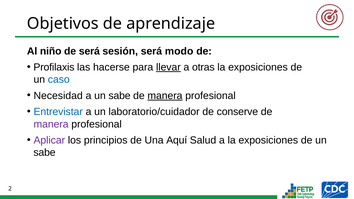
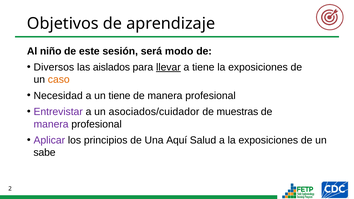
de será: será -> este (89, 51)
Profilaxis: Profilaxis -> Diversos (54, 67)
hacerse: hacerse -> aislados (111, 67)
a otras: otras -> tiene (203, 67)
caso colour: blue -> orange (59, 80)
a un sabe: sabe -> tiene (119, 96)
manera underline: present -> none (165, 96)
Entrevistar colour: blue -> purple (58, 112)
laboratorio/cuidador: laboratorio/cuidador -> asociados/cuidador (154, 112)
conserve: conserve -> muestras (237, 112)
